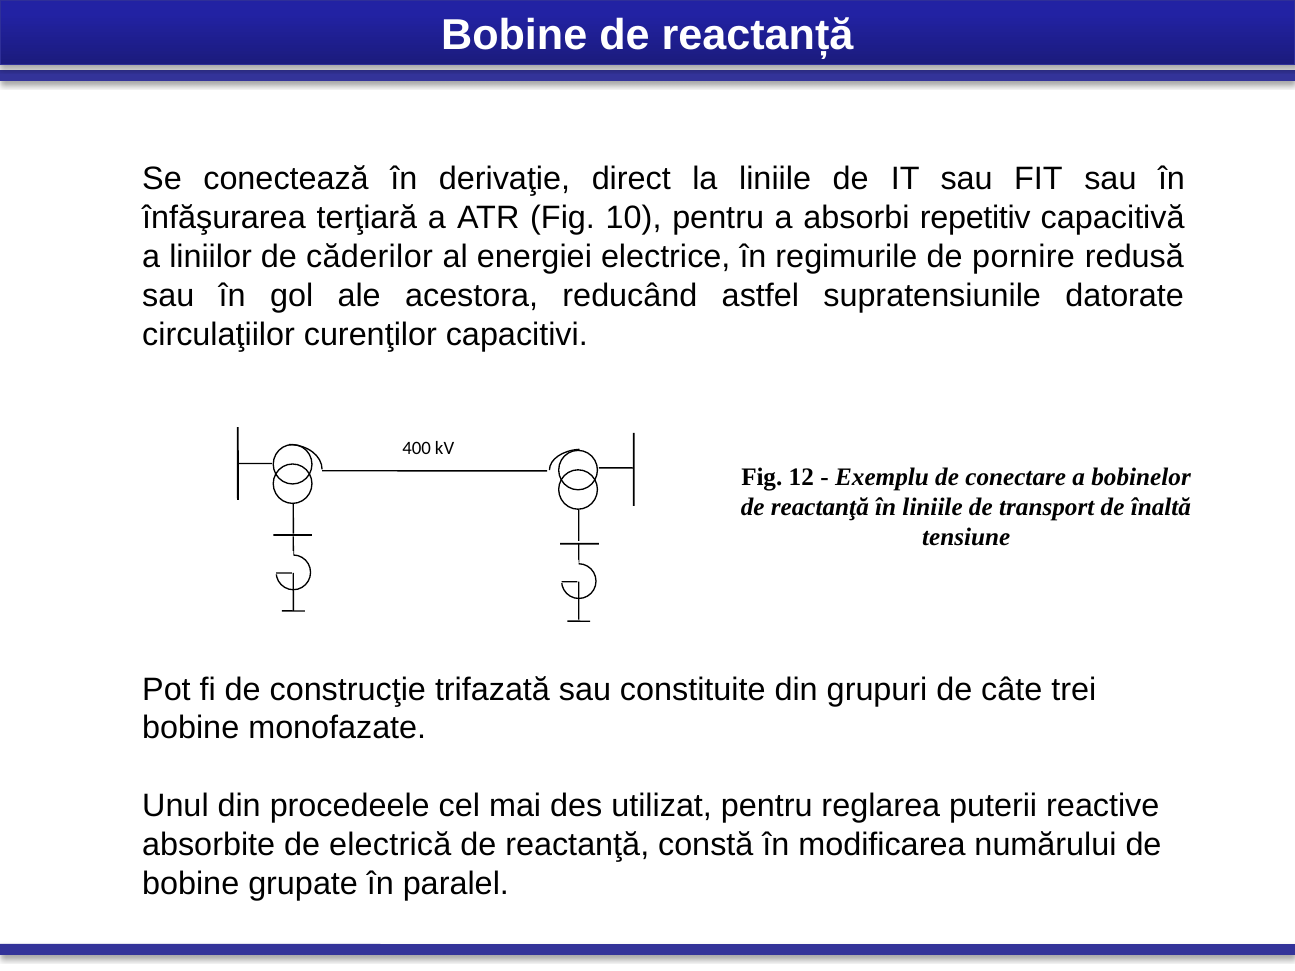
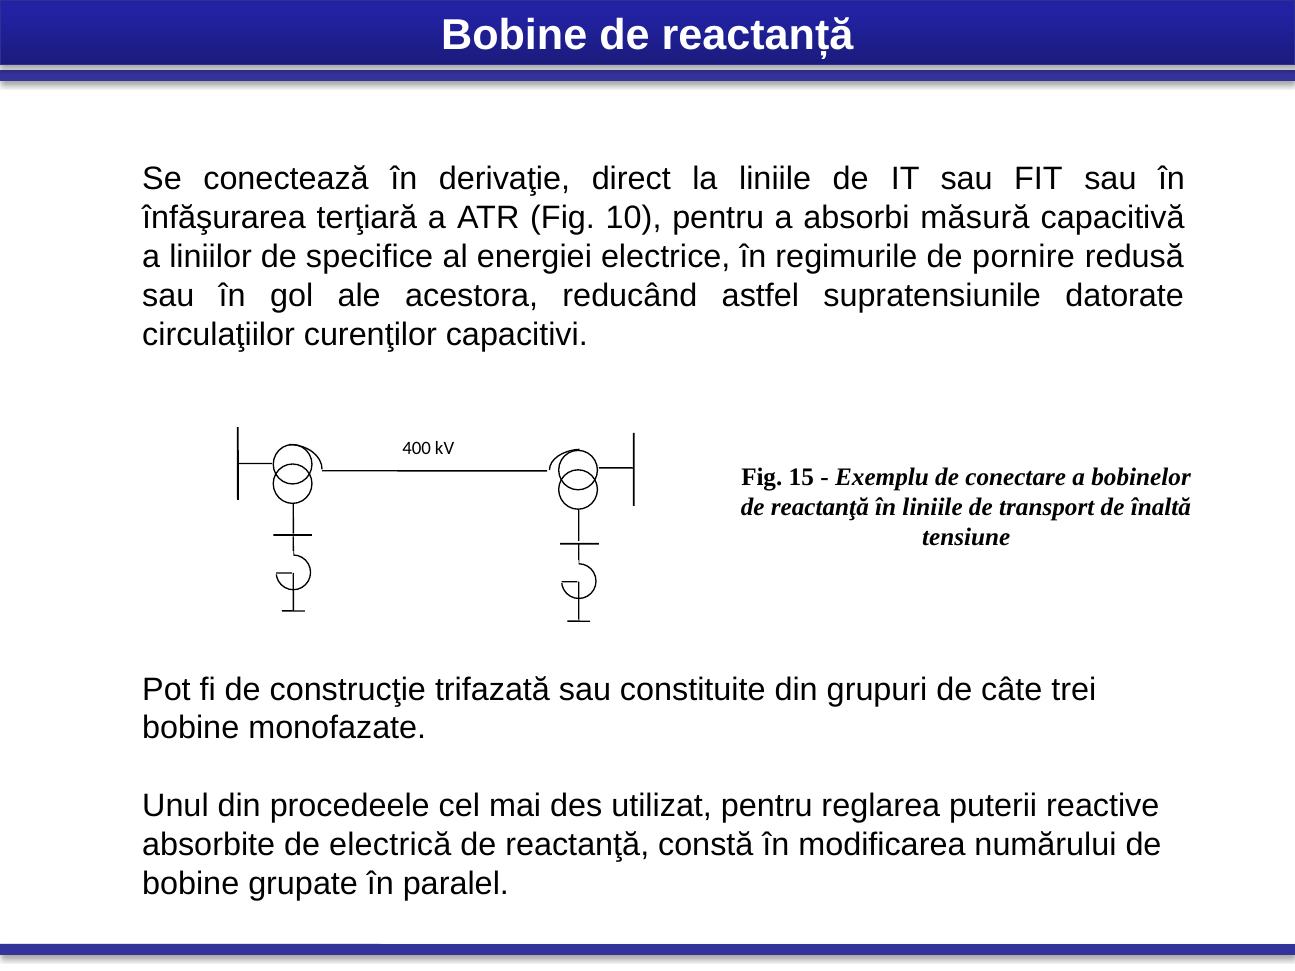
repetitiv: repetitiv -> măsură (975, 218)
căderilor: căderilor -> specifice (370, 257)
12: 12 -> 15 (801, 477)
